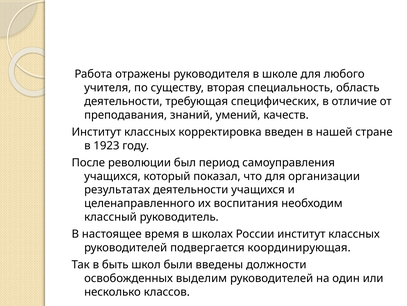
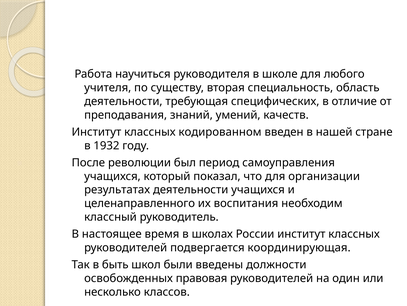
отражены: отражены -> научиться (143, 74)
корректировка: корректировка -> кодированном (220, 132)
1923: 1923 -> 1932 (106, 145)
выделим: выделим -> правовая (202, 278)
